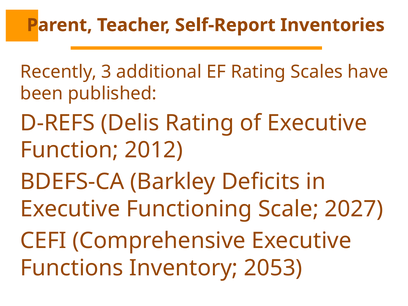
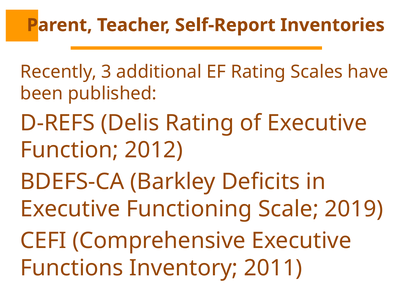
2027: 2027 -> 2019 (354, 209)
2053: 2053 -> 2011 (273, 268)
